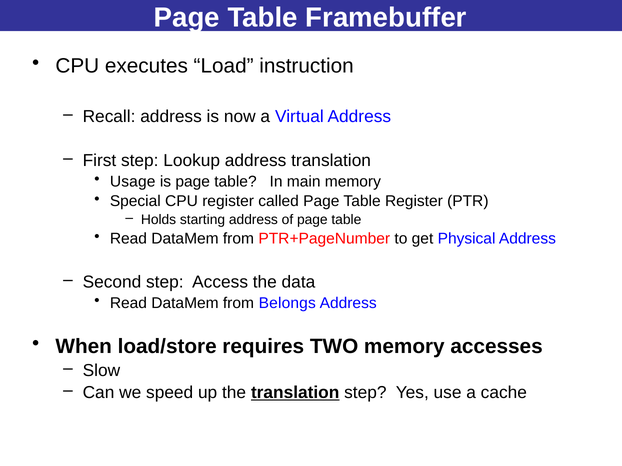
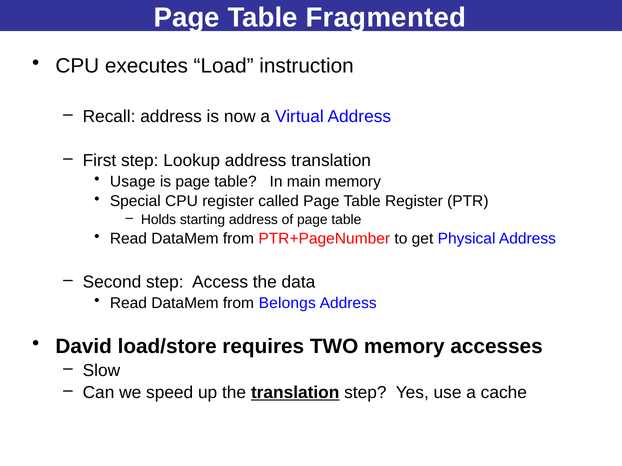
Framebuffer: Framebuffer -> Fragmented (386, 17)
When: When -> David (84, 347)
